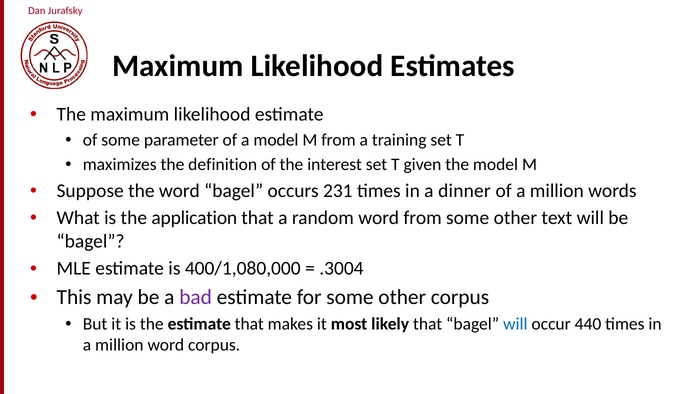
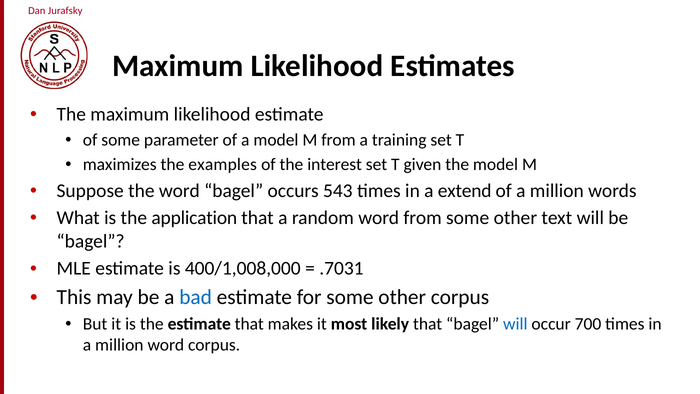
definition: definition -> examples (223, 164)
231: 231 -> 543 (338, 190)
dinner: dinner -> extend (465, 190)
400/1,080,000: 400/1,080,000 -> 400/1,008,000 (243, 268)
.3004: .3004 -> .7031 (341, 268)
bad colour: purple -> blue (196, 297)
440: 440 -> 700 (588, 324)
